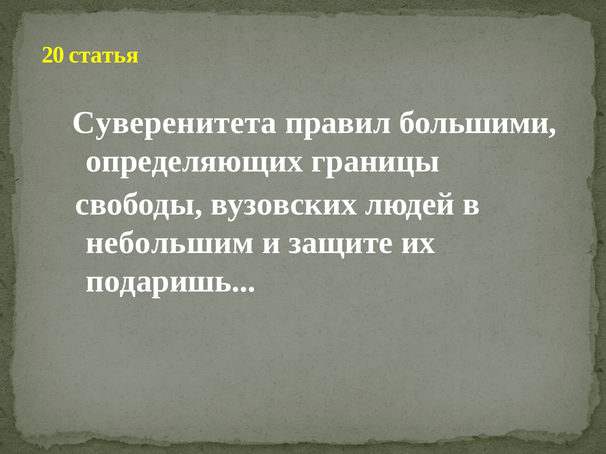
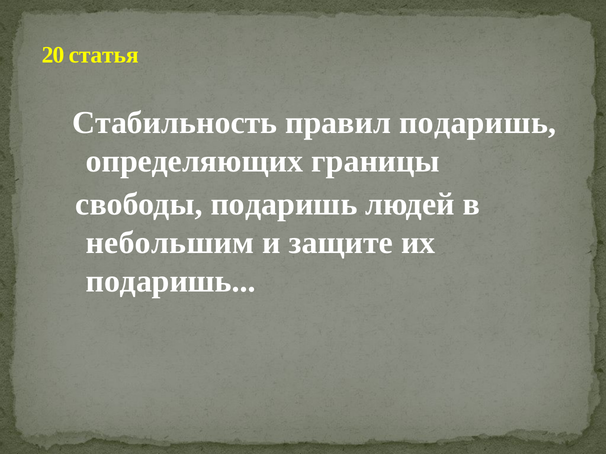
Суверенитета: Суверенитета -> Стабильность (175, 123)
правил большими: большими -> подаришь (478, 123)
свободы вузовских: вузовских -> подаришь (284, 205)
